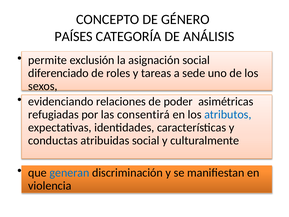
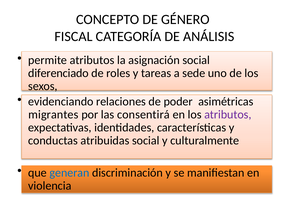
PAÍSES: PAÍSES -> FISCAL (74, 36)
permite exclusión: exclusión -> atributos (92, 60)
refugiadas: refugiadas -> migrantes (53, 114)
atributos colour: blue -> purple (228, 114)
